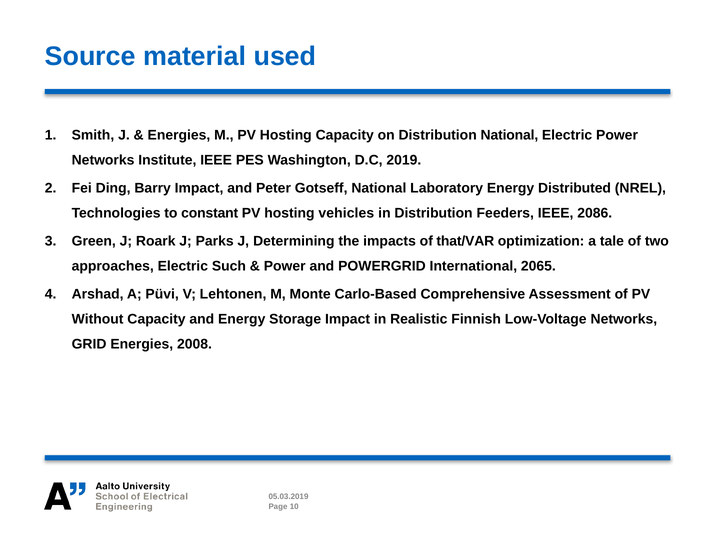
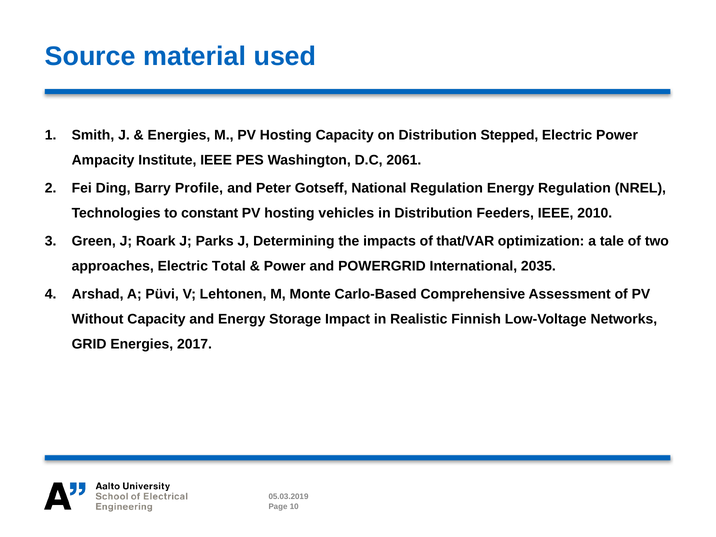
Distribution National: National -> Stepped (509, 135)
Networks: Networks -> Ampacity (103, 160)
2019: 2019 -> 2061 (404, 160)
Barry Impact: Impact -> Profile (199, 188)
National Laboratory: Laboratory -> Regulation (447, 188)
Energy Distributed: Distributed -> Regulation (574, 188)
2086: 2086 -> 2010 (595, 213)
Such: Such -> Total (229, 266)
2065: 2065 -> 2035 (538, 266)
2008: 2008 -> 2017 (194, 344)
